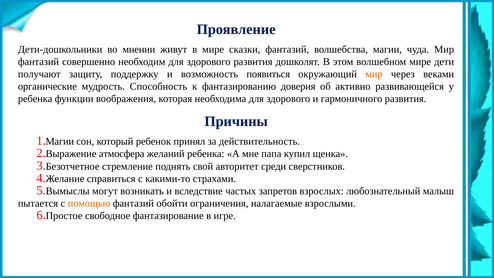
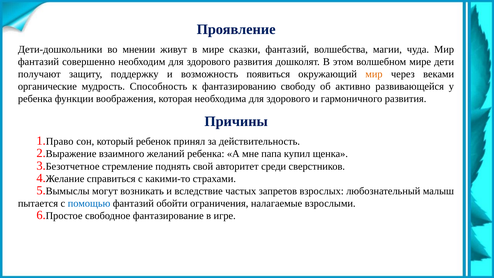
доверия: доверия -> свободу (298, 86)
Магии: Магии -> Право (60, 141)
атмосфера: атмосфера -> взаимного (122, 154)
помощью colour: orange -> blue (89, 203)
